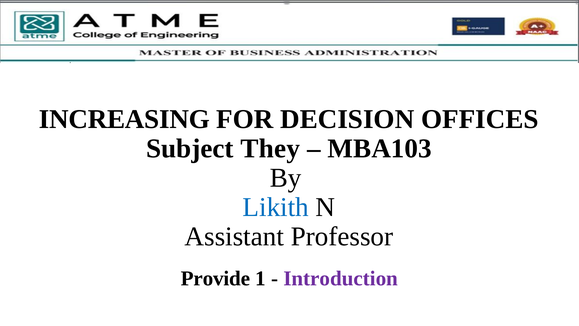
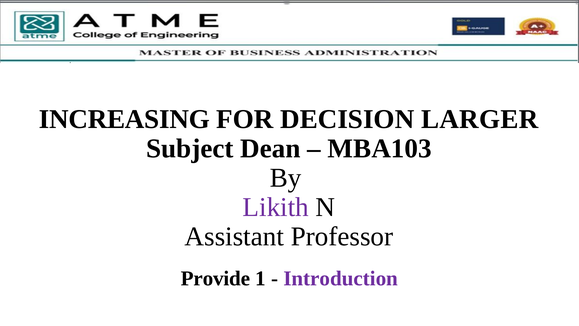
OFFICES: OFFICES -> LARGER (480, 119)
They: They -> Dean (270, 148)
Likith colour: blue -> purple (276, 207)
